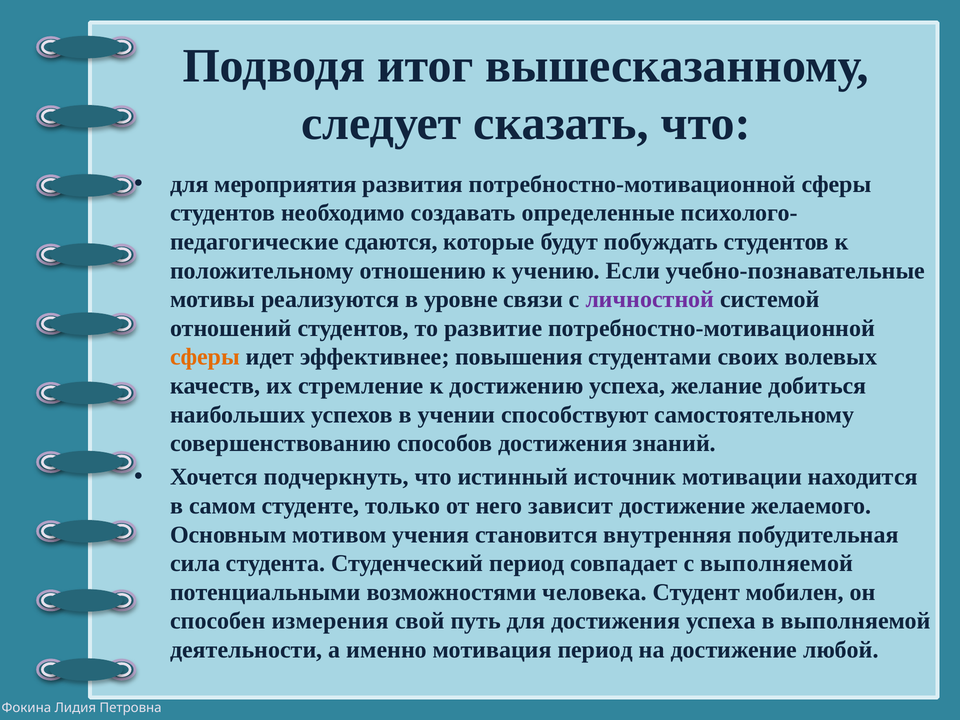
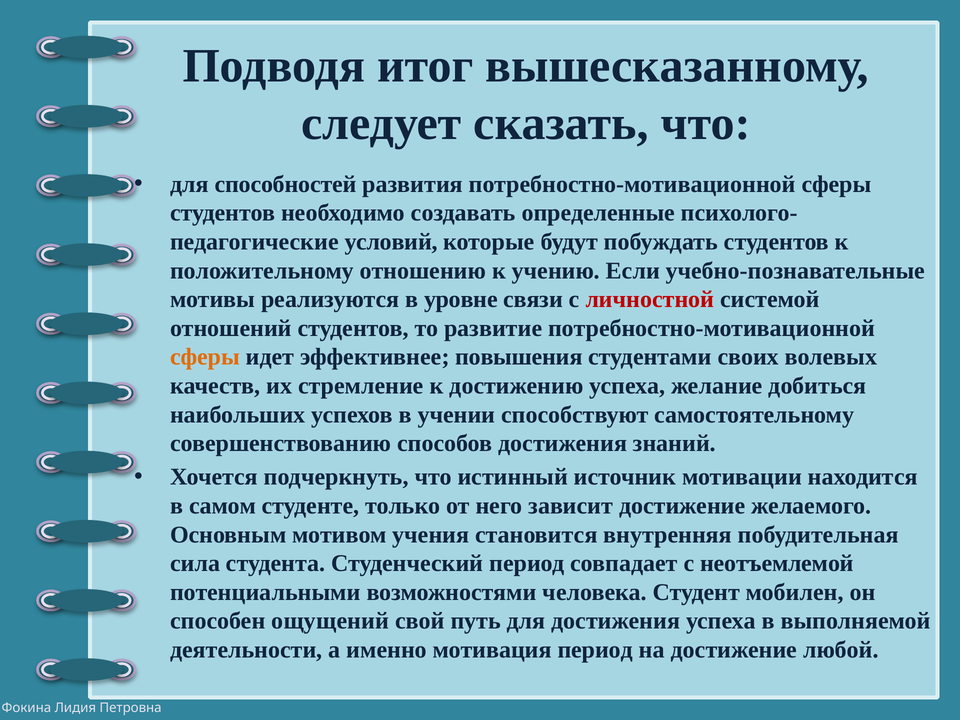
мероприятия: мероприятия -> способностей (286, 184)
сдаются: сдаются -> условий (391, 242)
личностной colour: purple -> red (650, 299)
с выполняемой: выполняемой -> неотъемлемой (777, 563)
измерения: измерения -> ощущений (330, 621)
